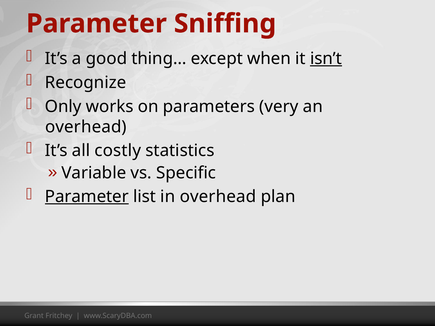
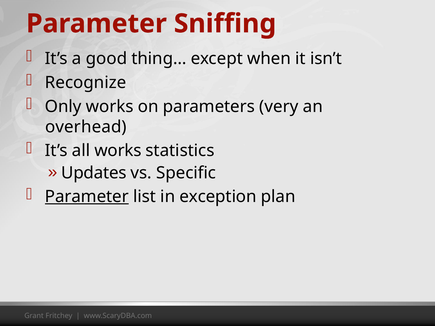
isn’t underline: present -> none (326, 59)
all costly: costly -> works (118, 151)
Variable: Variable -> Updates (94, 173)
in overhead: overhead -> exception (218, 197)
